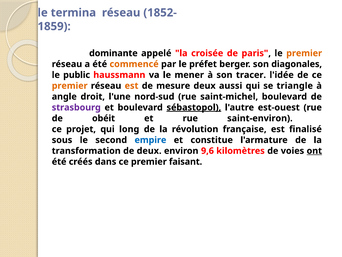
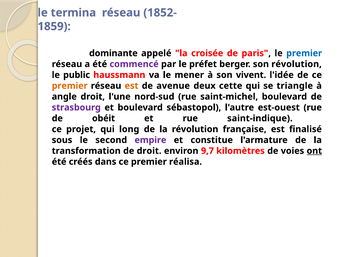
premier colour: orange -> blue (304, 53)
commencé colour: orange -> purple (134, 64)
son diagonales: diagonales -> révolution (297, 64)
tracer: tracer -> vivent (251, 75)
mesure: mesure -> avenue (173, 86)
aussi: aussi -> cette (231, 86)
sébastopol underline: present -> none (194, 107)
saint-environ: saint-environ -> saint-indique (260, 118)
empire colour: blue -> purple (150, 140)
de deux: deux -> droit (149, 151)
9,6: 9,6 -> 9,7 (207, 151)
faisant: faisant -> réalisa (186, 161)
